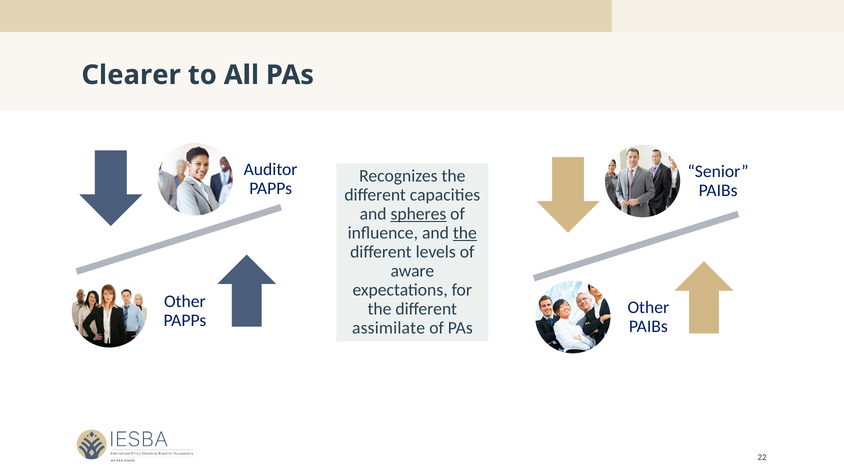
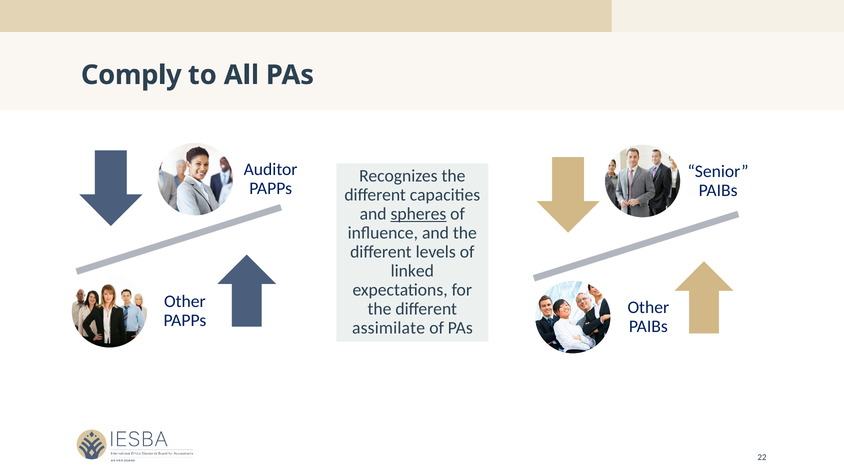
Clearer: Clearer -> Comply (131, 75)
the underline: present -> none (465, 233)
aware: aware -> linked (412, 271)
